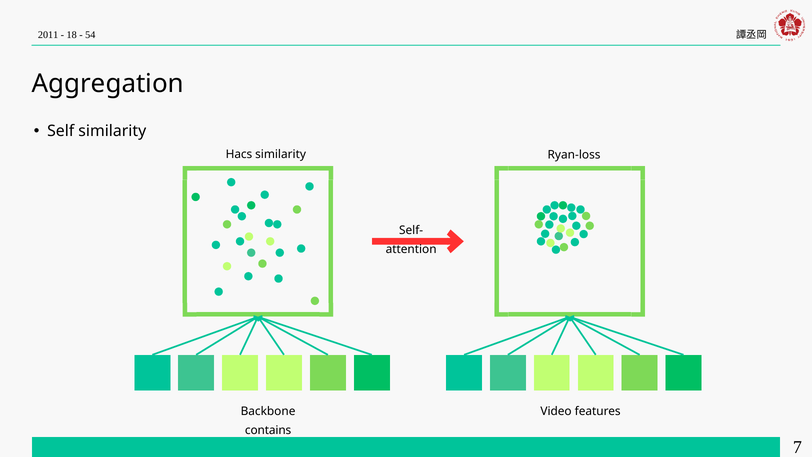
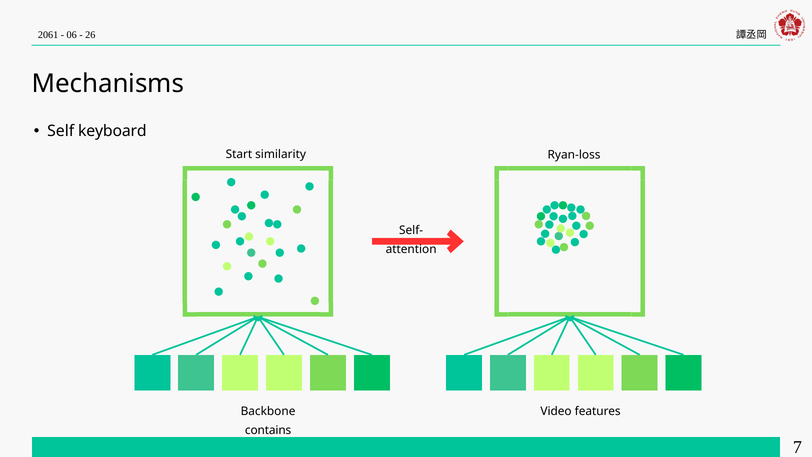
2011: 2011 -> 2061 (48, 35)
18: 18 -> 06 (72, 35)
54: 54 -> 26 (90, 35)
Aggregation: Aggregation -> Mechanisms (108, 84)
Self similarity: similarity -> keyboard (112, 131)
Hacs: Hacs -> Start (239, 154)
